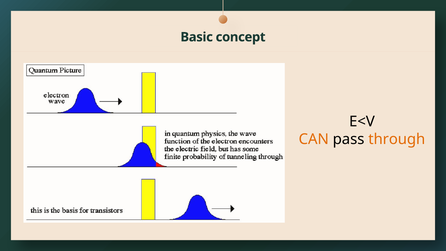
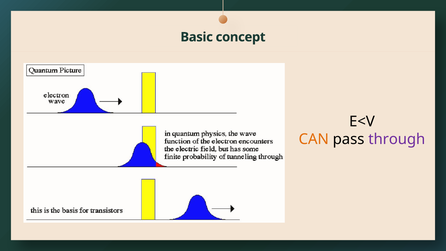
through colour: orange -> purple (397, 139)
